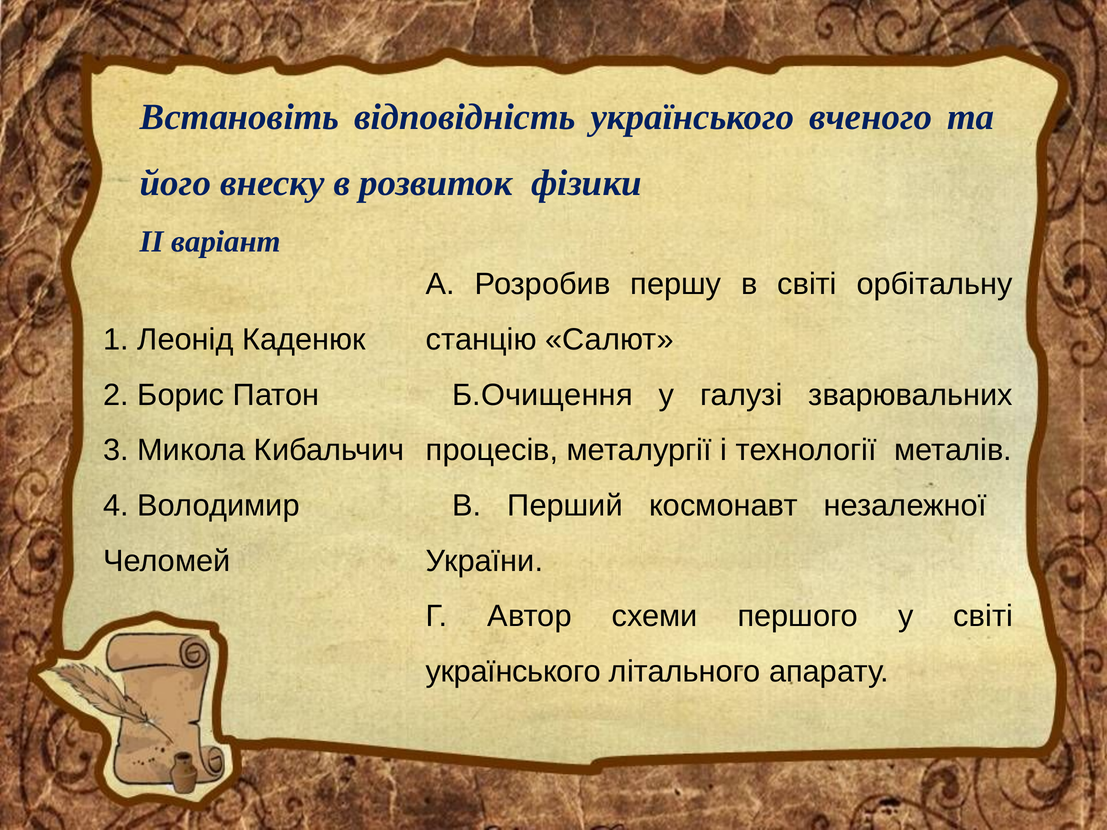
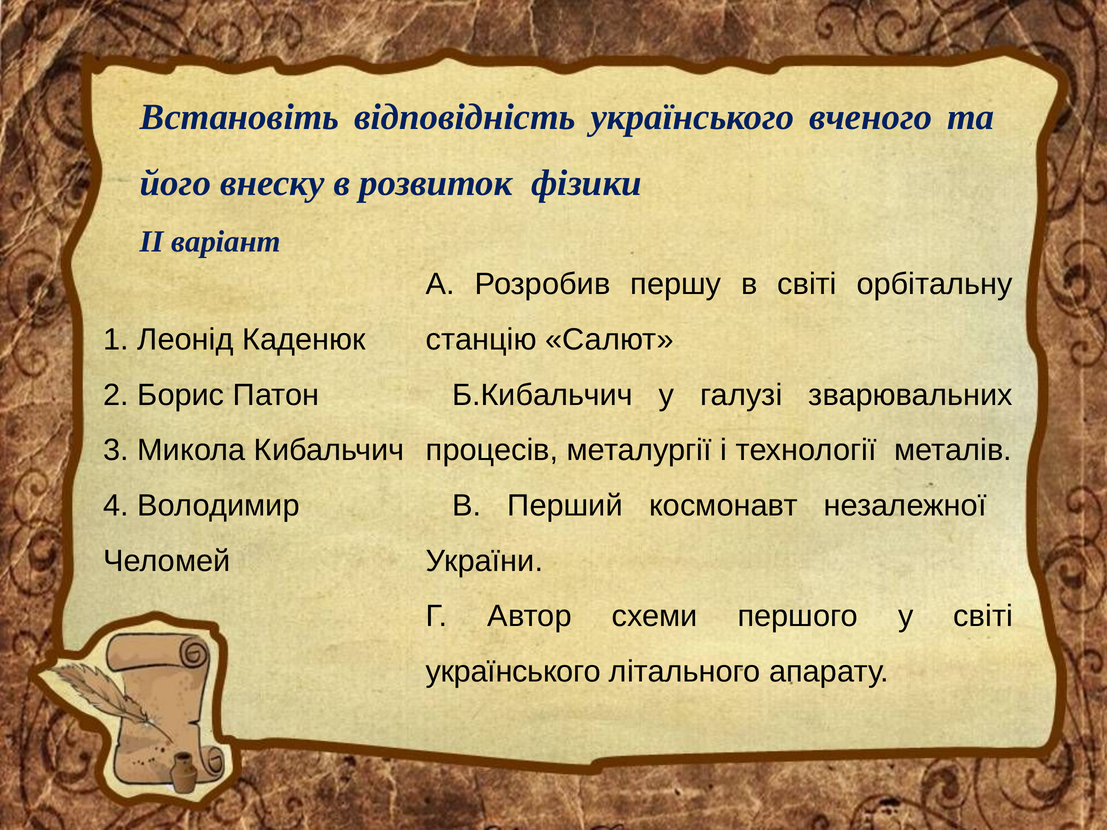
Б.Очищення: Б.Очищення -> Б.Кибальчич (543, 395)
